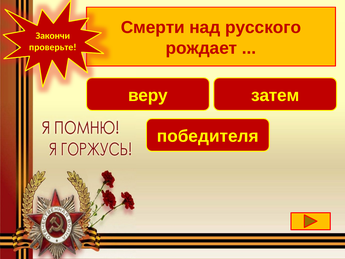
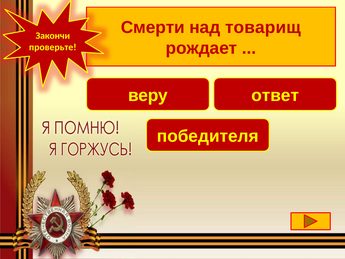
русского: русского -> товарищ (263, 27)
затем: затем -> ответ (275, 95)
